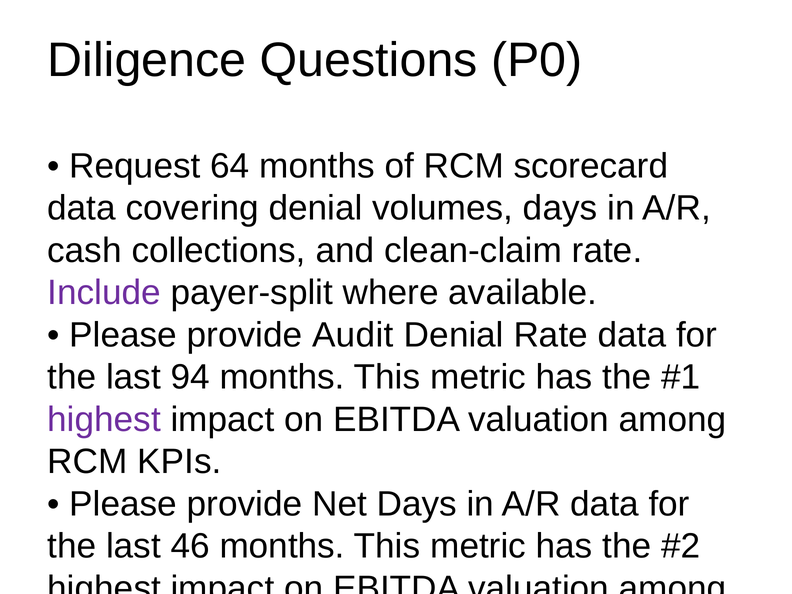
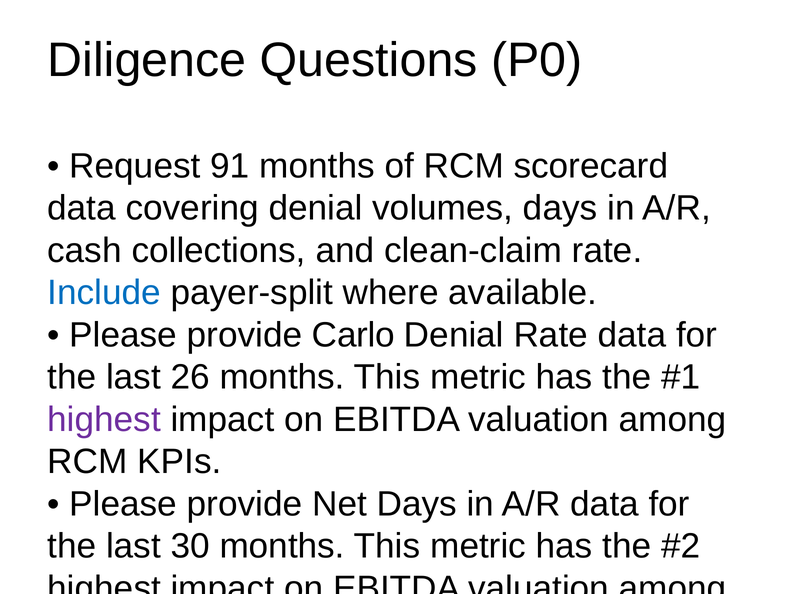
64: 64 -> 91 (230, 166)
Include colour: purple -> blue (104, 293)
Audit: Audit -> Carlo (353, 335)
94: 94 -> 26 (190, 377)
46: 46 -> 30 (190, 546)
